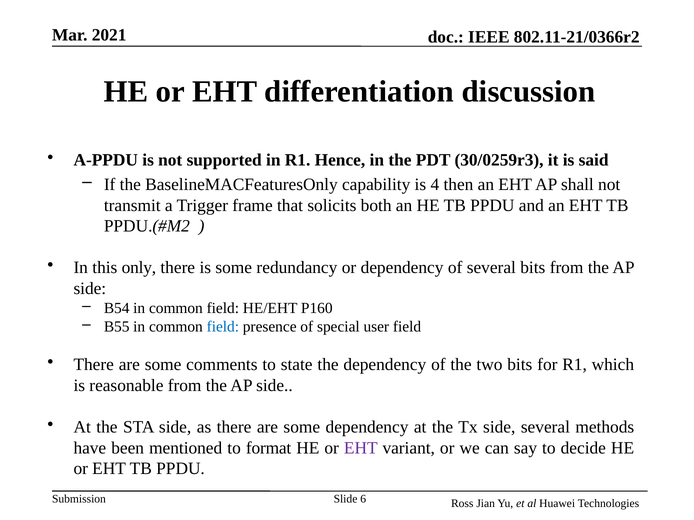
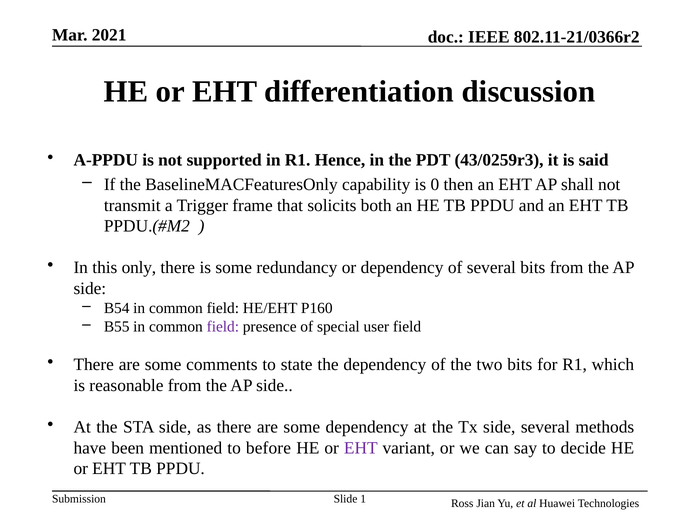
30/0259r3: 30/0259r3 -> 43/0259r3 (499, 160)
4: 4 -> 0 (435, 185)
field colour: blue -> purple (223, 327)
format: format -> before (268, 448)
6: 6 -> 1 (363, 499)
